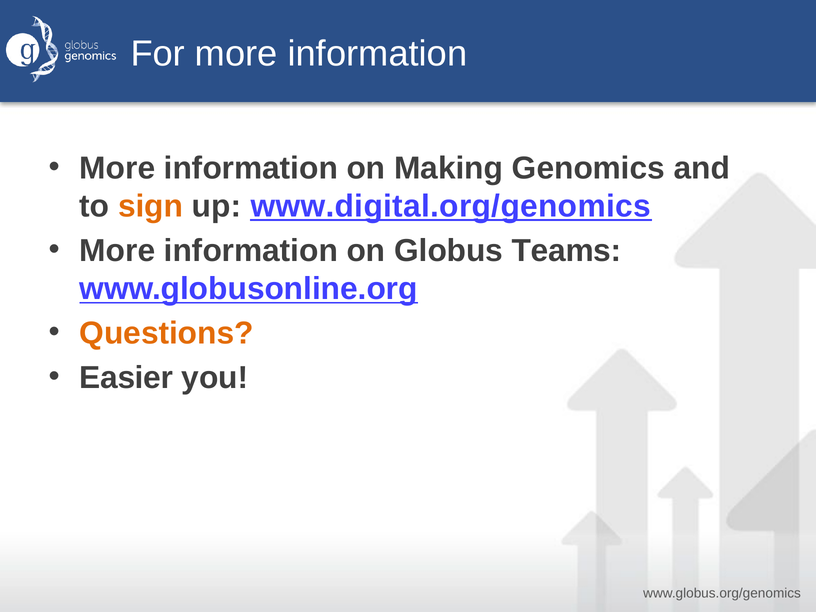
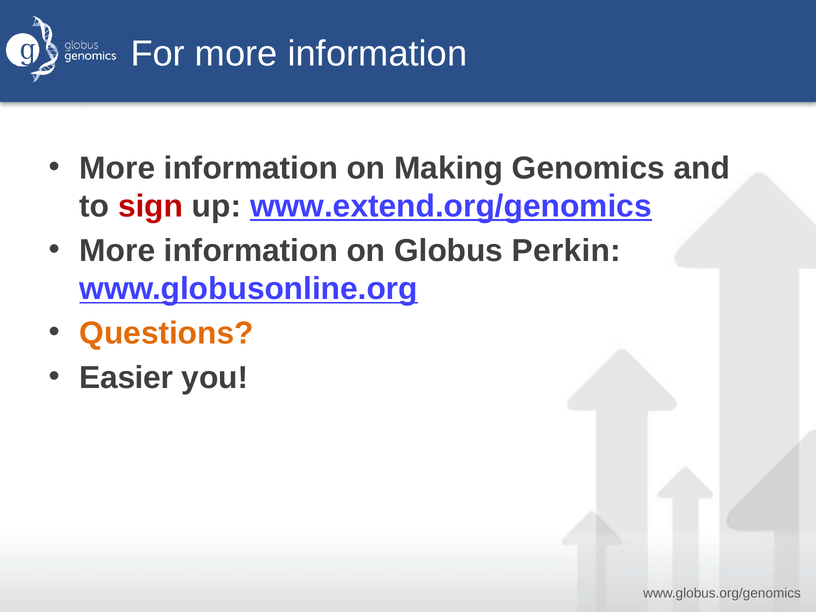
sign colour: orange -> red (151, 206)
www.digital.org/genomics: www.digital.org/genomics -> www.extend.org/genomics (451, 206)
Teams: Teams -> Perkin (566, 251)
